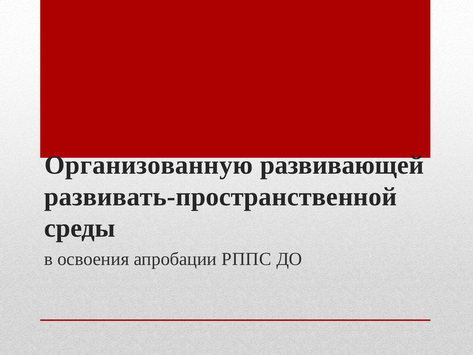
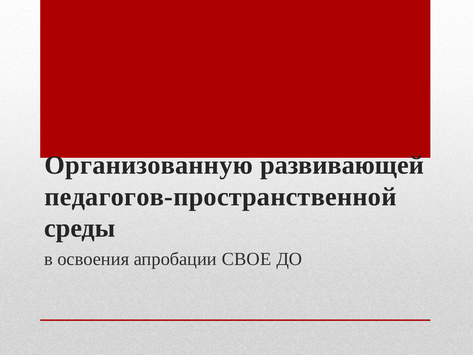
развивать-пространственной: развивать-пространственной -> педагогов-пространственной (220, 197)
РППС: РППС -> СВОЕ (246, 259)
